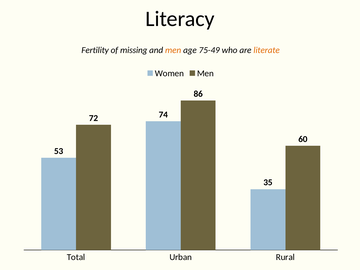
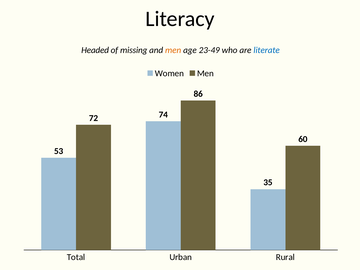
Fertility: Fertility -> Headed (95, 50)
75-49: 75-49 -> 23-49 (209, 50)
literate colour: orange -> blue (267, 50)
